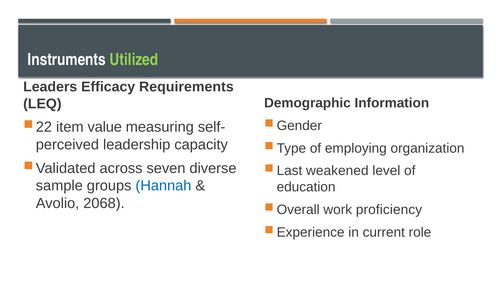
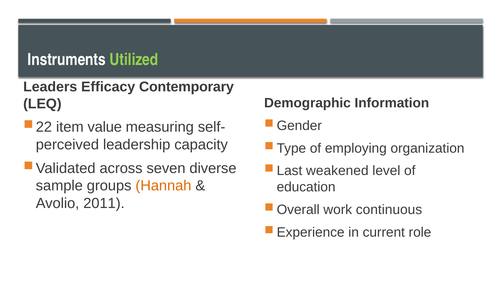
Requirements: Requirements -> Contemporary (186, 87)
Hannah colour: blue -> orange (163, 186)
2068: 2068 -> 2011 (104, 203)
proficiency: proficiency -> continuous (389, 210)
